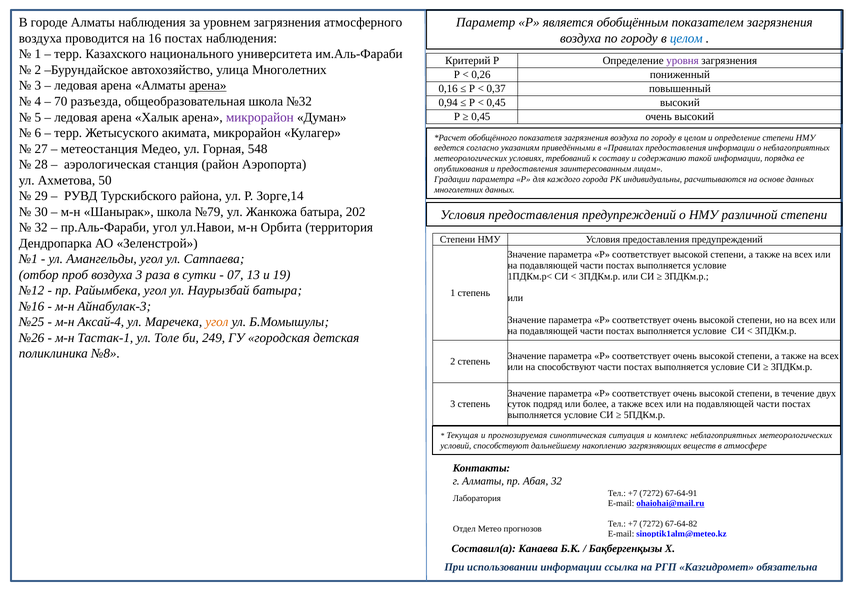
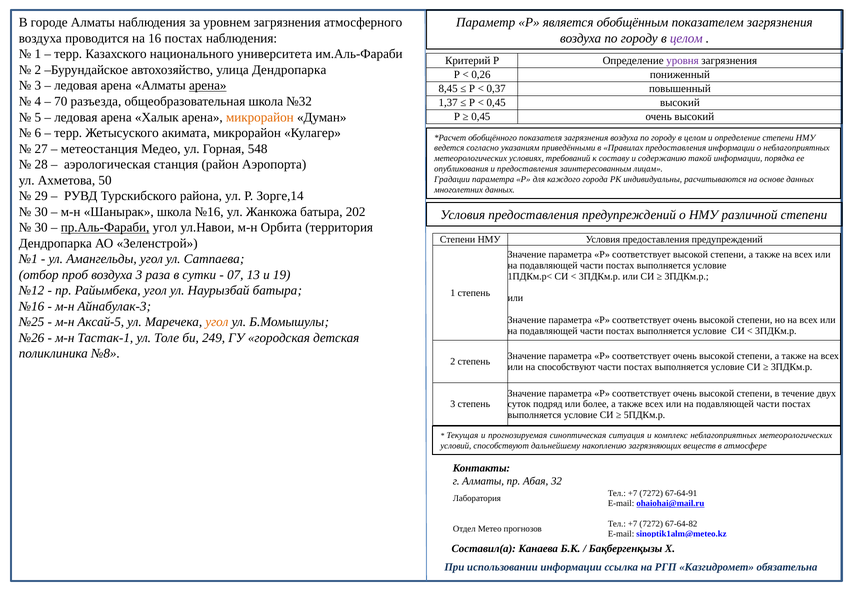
целом colour: blue -> purple (686, 38)
улица Многолетних: Многолетних -> Дендропарка (289, 70)
0,16: 0,16 -> 8,45 (448, 89)
0,94: 0,94 -> 1,37 (448, 103)
микрорайон colour: purple -> orange (260, 117)
школа №79: №79 -> №16 (209, 212)
32: 32 -> 30 (41, 227)
пр.Аль-Фараби underline: none -> present (105, 227)
Аксай-4: Аксай-4 -> Аксай-5 (101, 322)
